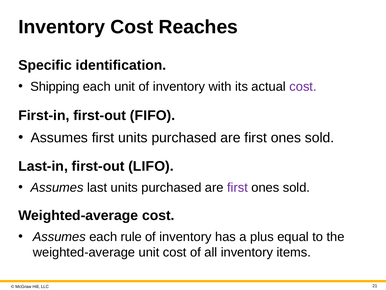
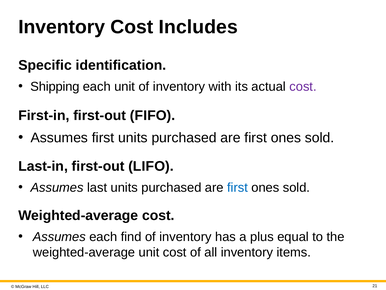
Reaches: Reaches -> Includes (198, 27)
first colour: purple -> blue (238, 187)
rule: rule -> find (131, 236)
